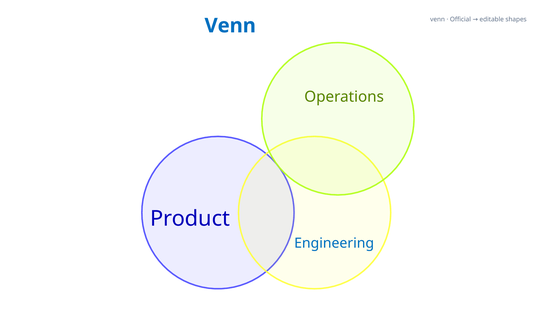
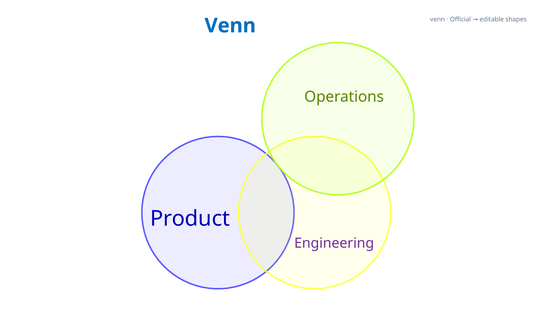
Engineering colour: blue -> purple (334, 243)
